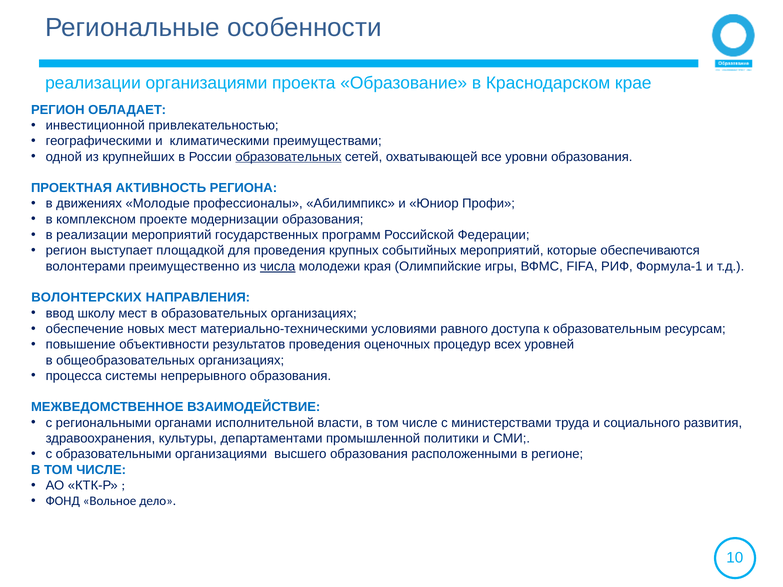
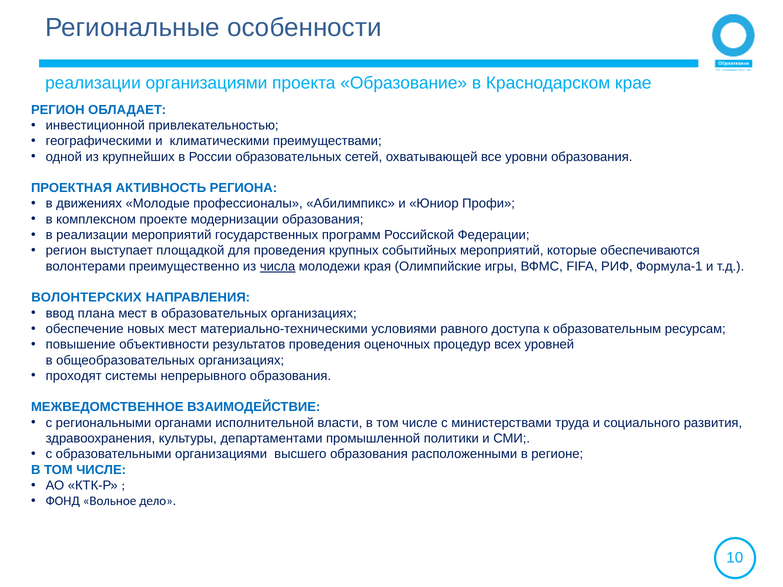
образовательных underline: present -> none (288, 157)
школу: школу -> плана (96, 313)
процесса: процесса -> проходят (74, 376)
